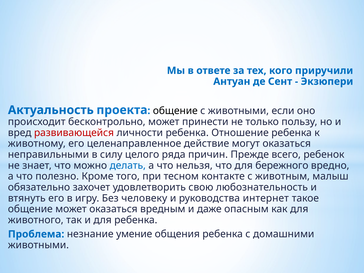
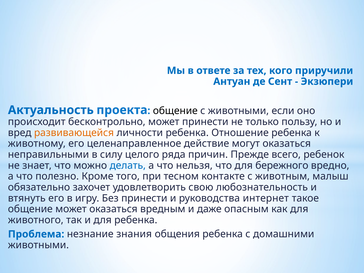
развивающейся colour: red -> orange (74, 133)
Без человеку: человеку -> принести (144, 198)
умение: умение -> знания (134, 234)
